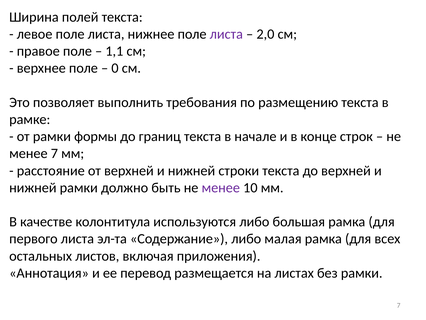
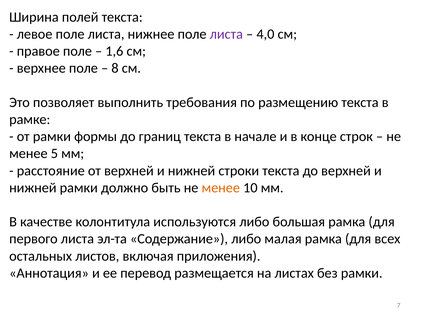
2,0: 2,0 -> 4,0 (265, 34)
1,1: 1,1 -> 1,6 (114, 51)
0: 0 -> 8 (115, 68)
менее 7: 7 -> 5 (54, 153)
менее colour: purple -> orange (221, 187)
